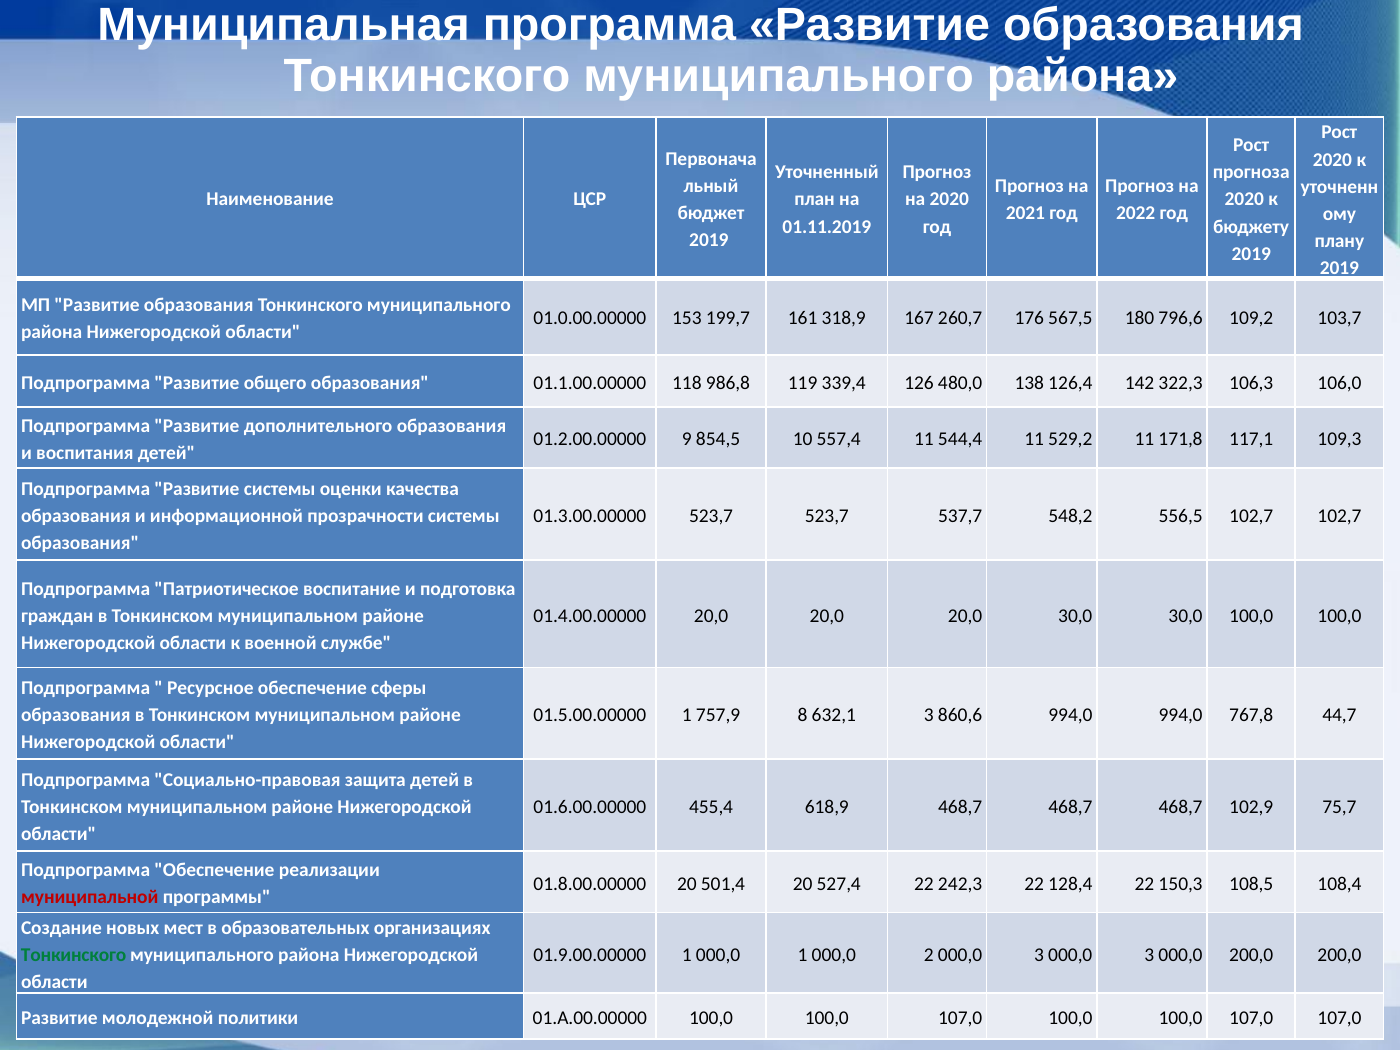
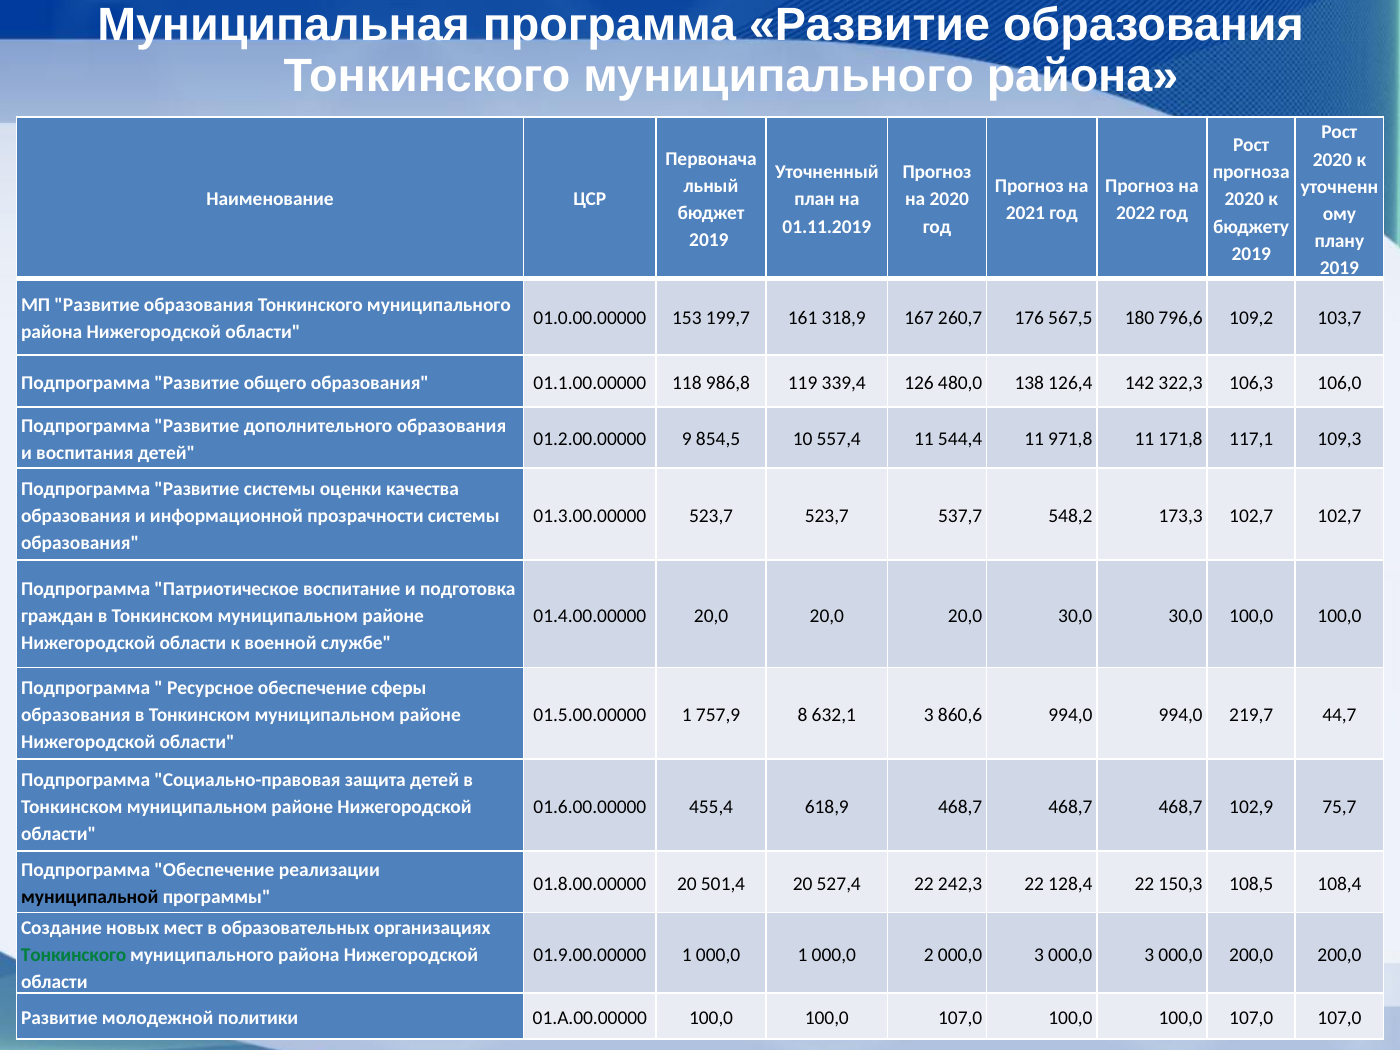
529,2: 529,2 -> 971,8 (1070, 439)
556,5: 556,5 -> 173,3 (1181, 516)
767,8: 767,8 -> 219,7 (1251, 715)
муниципальной colour: red -> black (90, 897)
